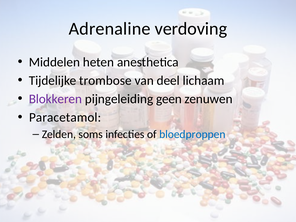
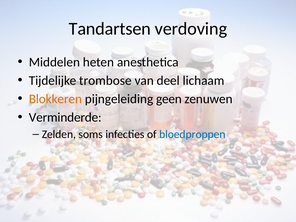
Adrenaline: Adrenaline -> Tandartsen (110, 29)
Blokkeren colour: purple -> orange (55, 99)
Paracetamol: Paracetamol -> Verminderde (65, 117)
